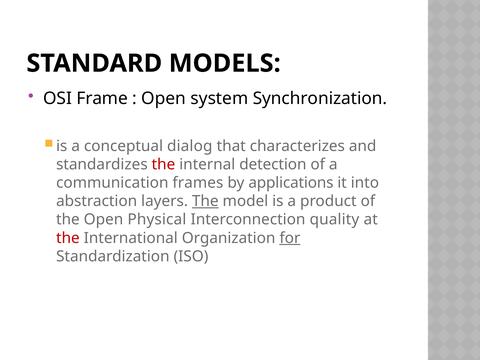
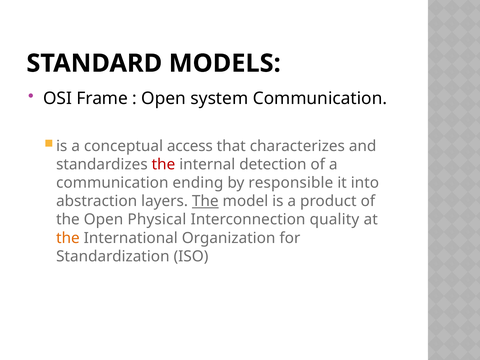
system Synchronization: Synchronization -> Communication (320, 98)
dialog: dialog -> access (190, 146)
frames: frames -> ending (198, 183)
applications: applications -> responsible (291, 183)
the colour: red -> orange (68, 238)
for underline: present -> none (290, 238)
